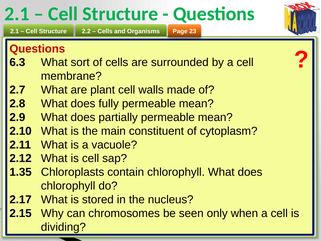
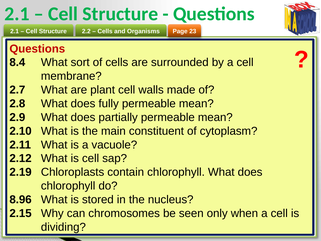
6.3: 6.3 -> 8.4 (17, 62)
1.35: 1.35 -> 2.19 (21, 172)
2.17: 2.17 -> 8.96 (21, 199)
